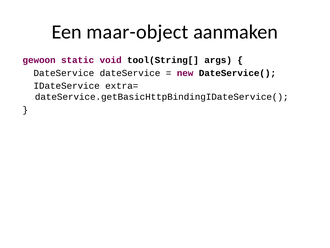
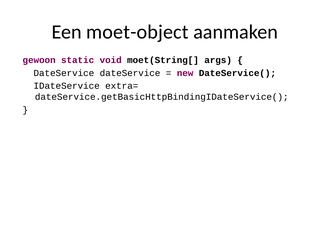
maar-object: maar-object -> moet-object (137, 32)
tool(String[: tool(String[ -> moet(String[ (163, 60)
